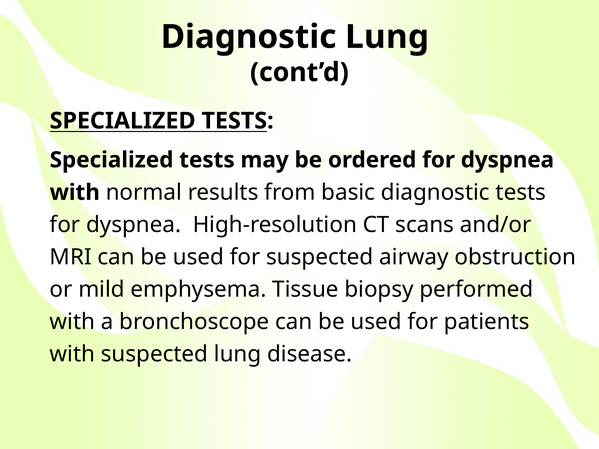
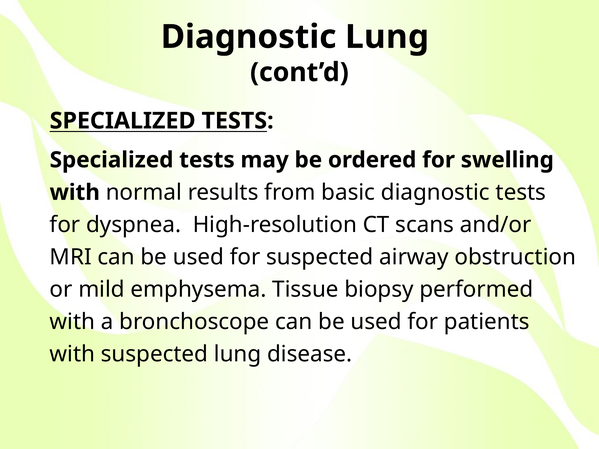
ordered for dyspnea: dyspnea -> swelling (507, 160)
